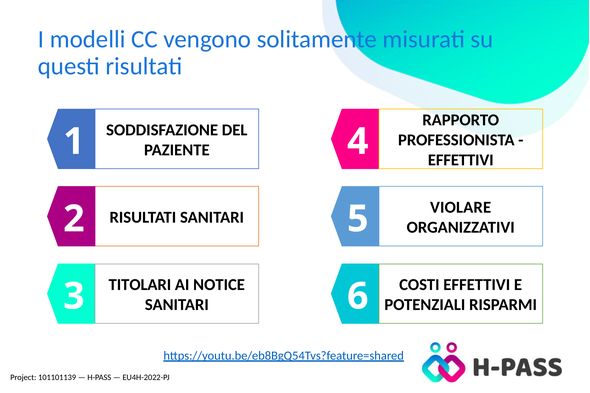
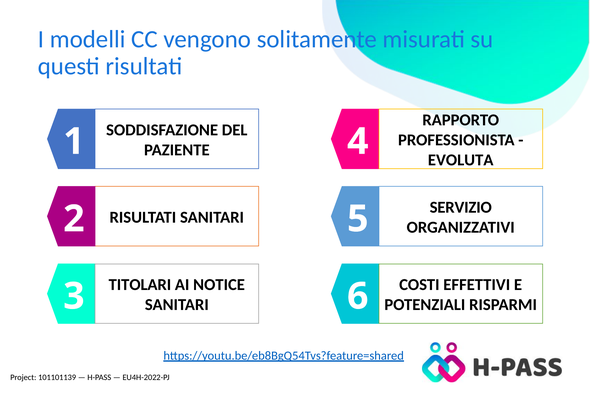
EFFETTIVI: EFFETTIVI -> EVOLUTA (461, 160)
VIOLARE: VIOLARE -> SERVIZIO (461, 208)
